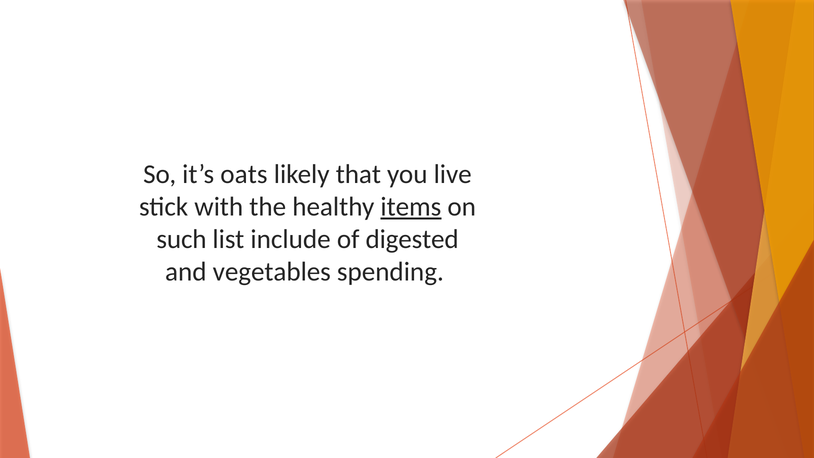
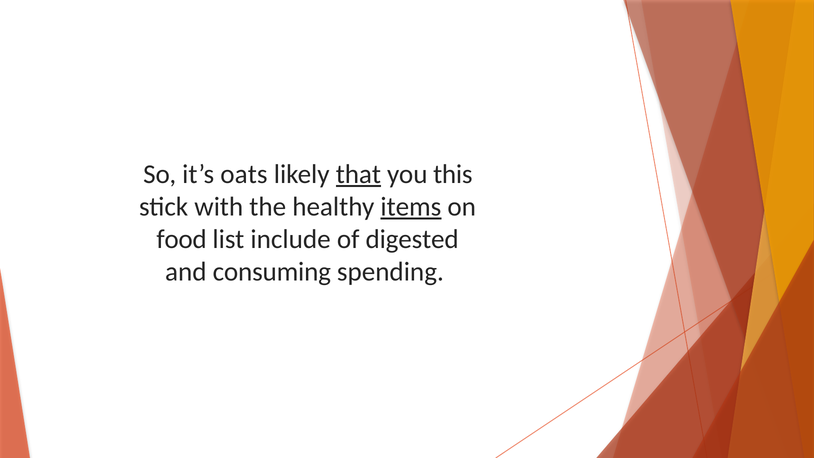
that underline: none -> present (358, 174)
live: live -> this (453, 174)
such: such -> food (182, 239)
vegetables: vegetables -> consuming (272, 272)
